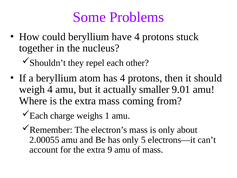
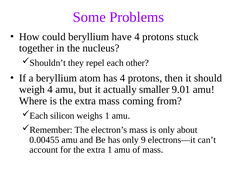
charge: charge -> silicon (62, 116)
2.00055: 2.00055 -> 0.00455 (44, 140)
5: 5 -> 9 (143, 140)
extra 9: 9 -> 1 (110, 150)
